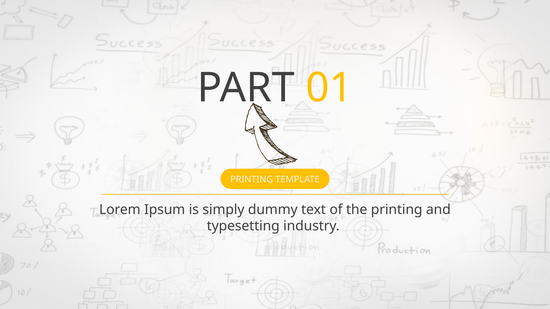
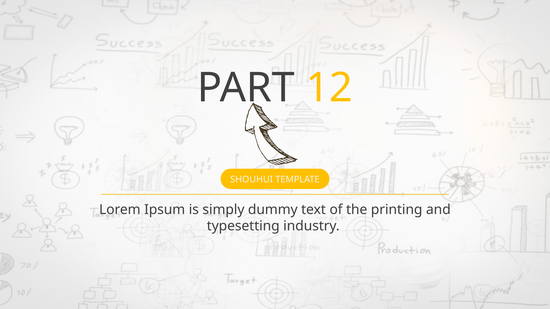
01: 01 -> 12 (329, 88)
PRINTING: PRINTING -> SHOUHUI (252, 180)
